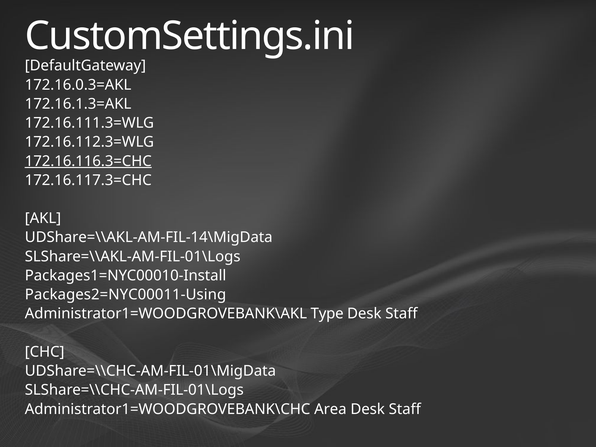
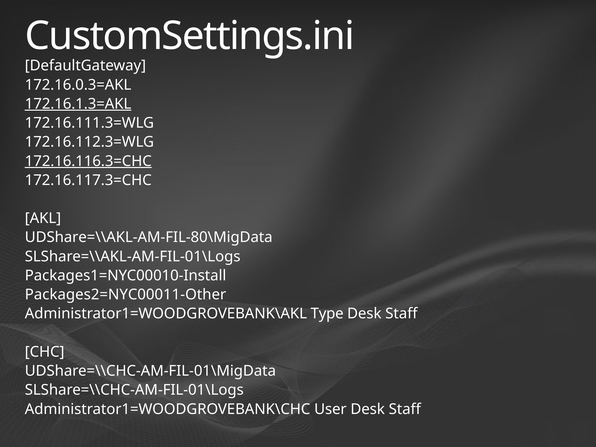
172.16.1.3=AKL underline: none -> present (78, 104)
UDShare=\\AKL-AM-FIL-14\MigData: UDShare=\\AKL-AM-FIL-14\MigData -> UDShare=\\AKL-AM-FIL-80\MigData (149, 237)
Packages2=NYC00011-Using: Packages2=NYC00011-Using -> Packages2=NYC00011-Other (126, 295)
Area: Area -> User (330, 409)
